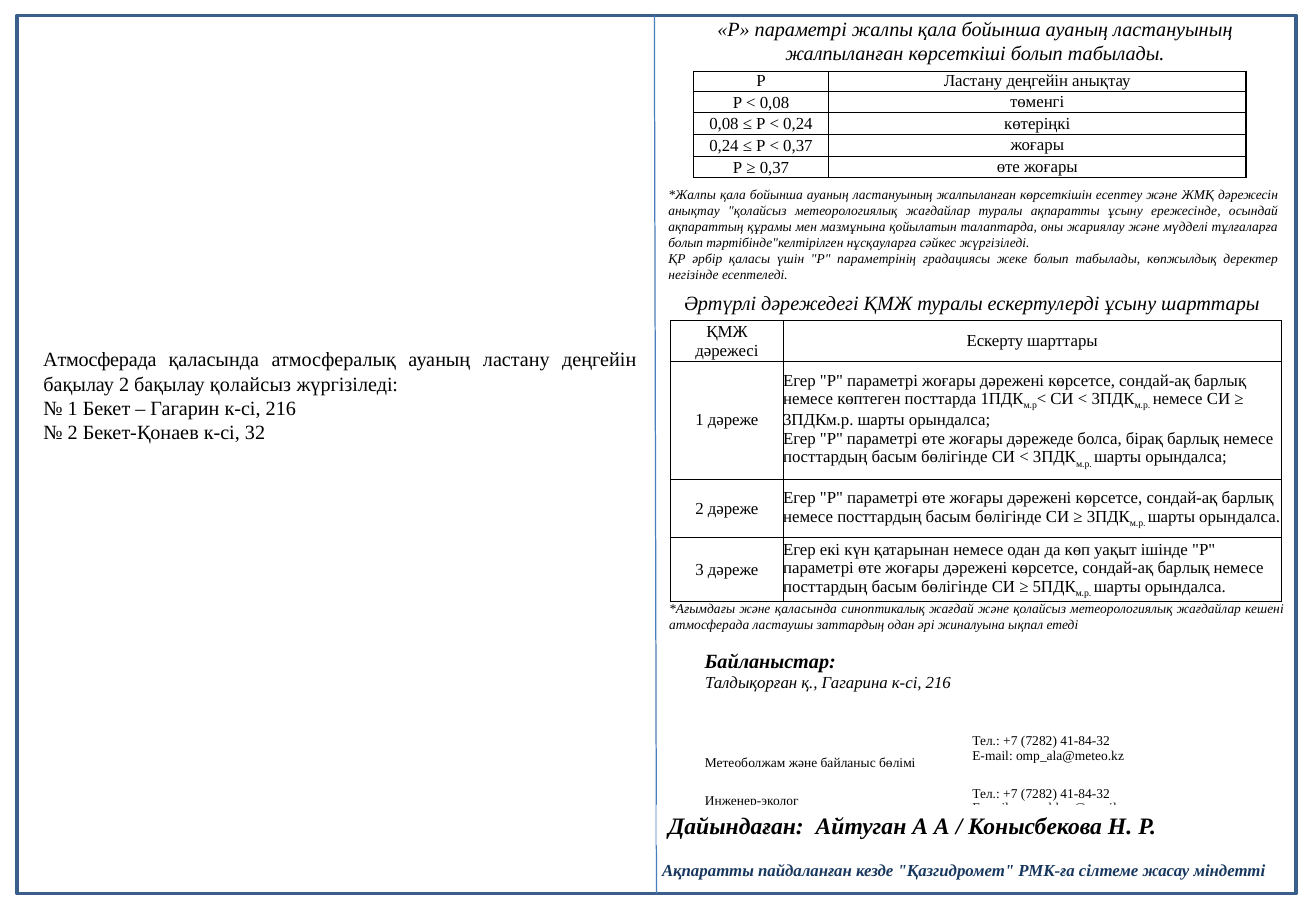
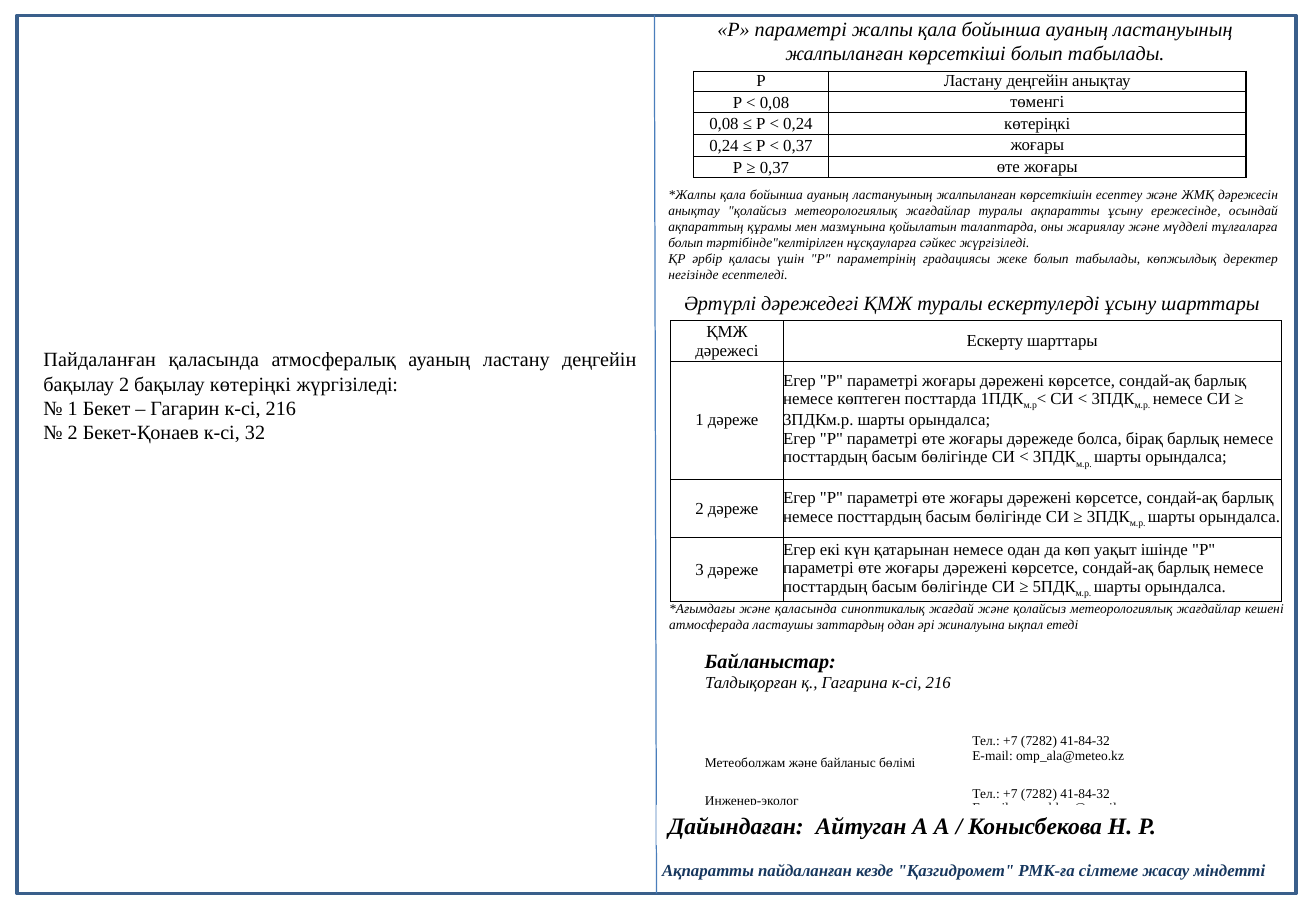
Атмосферада: Атмосферада -> Пайдаланған (100, 360)
бақылау қолайсыз: қолайсыз -> көтеріңкі (251, 385)
